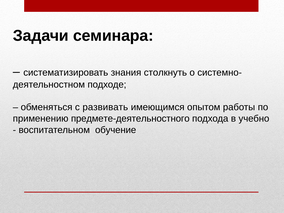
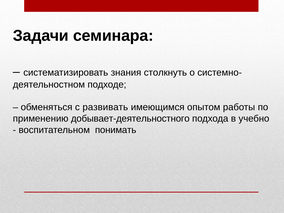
предмете-деятельностного: предмете-деятельностного -> добывает-деятельностного (130, 119)
обучение: обучение -> понимать (116, 130)
